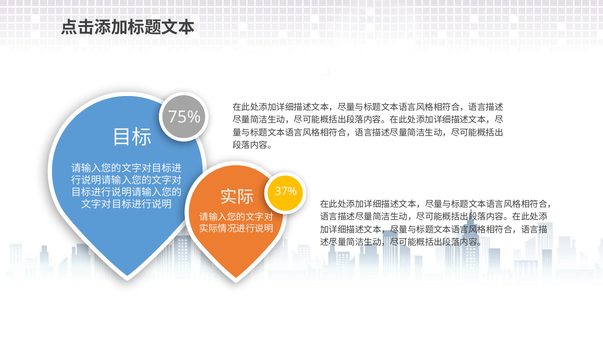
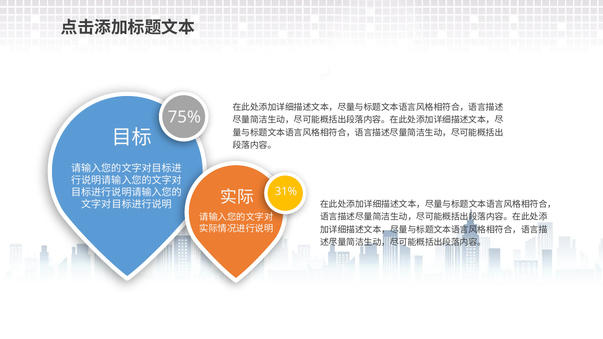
37%: 37% -> 31% (286, 192)
